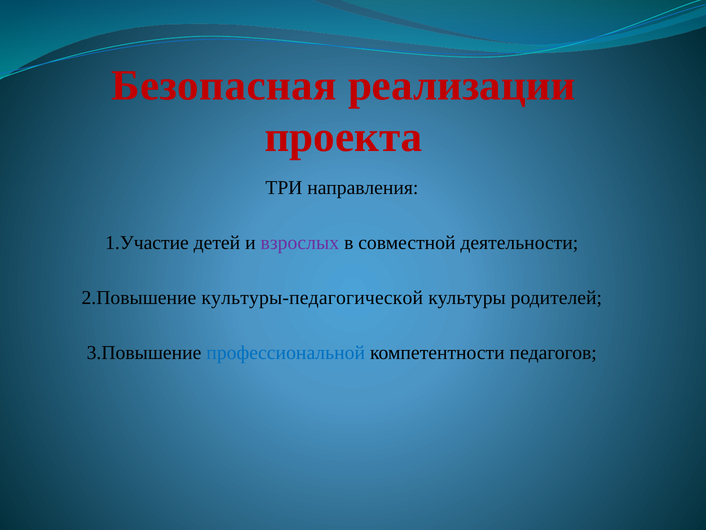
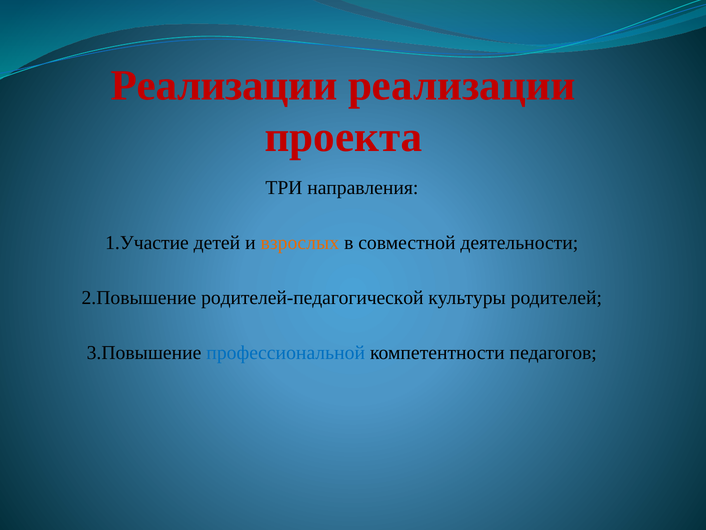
Безопасная: Безопасная -> Реализации (224, 85)
взрослых colour: purple -> orange (300, 243)
культуры-педагогической: культуры-педагогической -> родителей-педагогической (312, 297)
